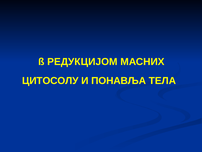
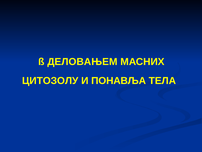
РЕДУКЦИЈОМ: РЕДУКЦИЈОМ -> ДЕЛОВАЊЕМ (82, 62)
ЦИТОСОЛУ: ЦИТОСОЛУ -> ЦИТОЗОЛУ (50, 80)
